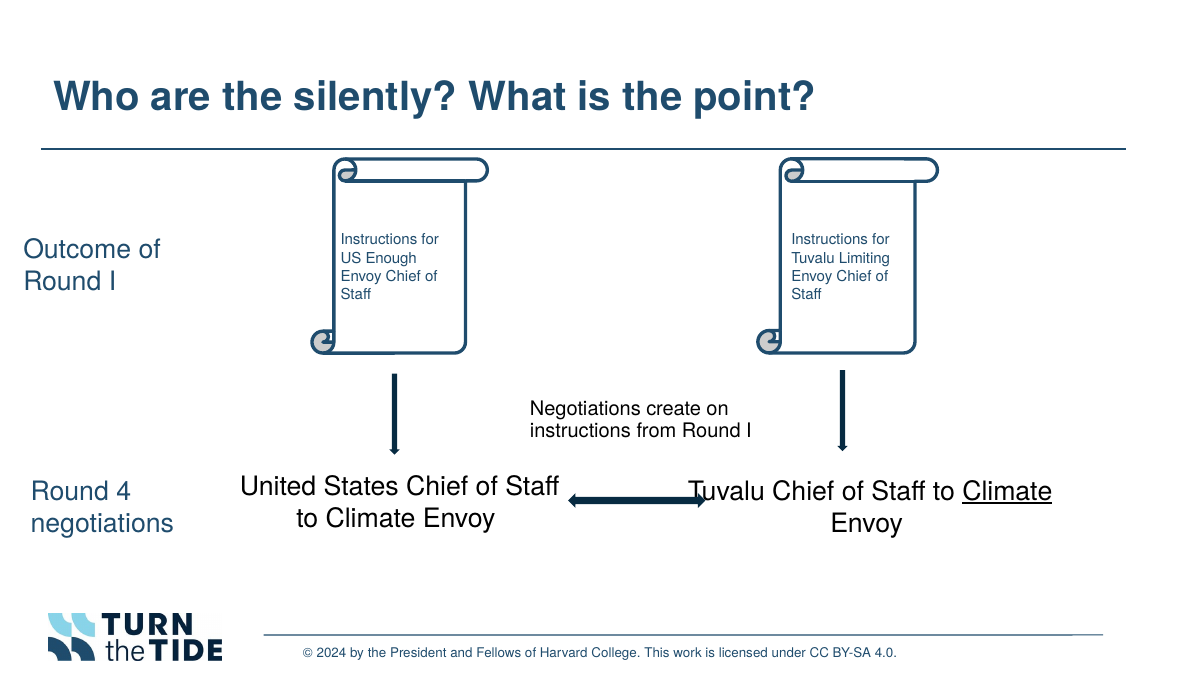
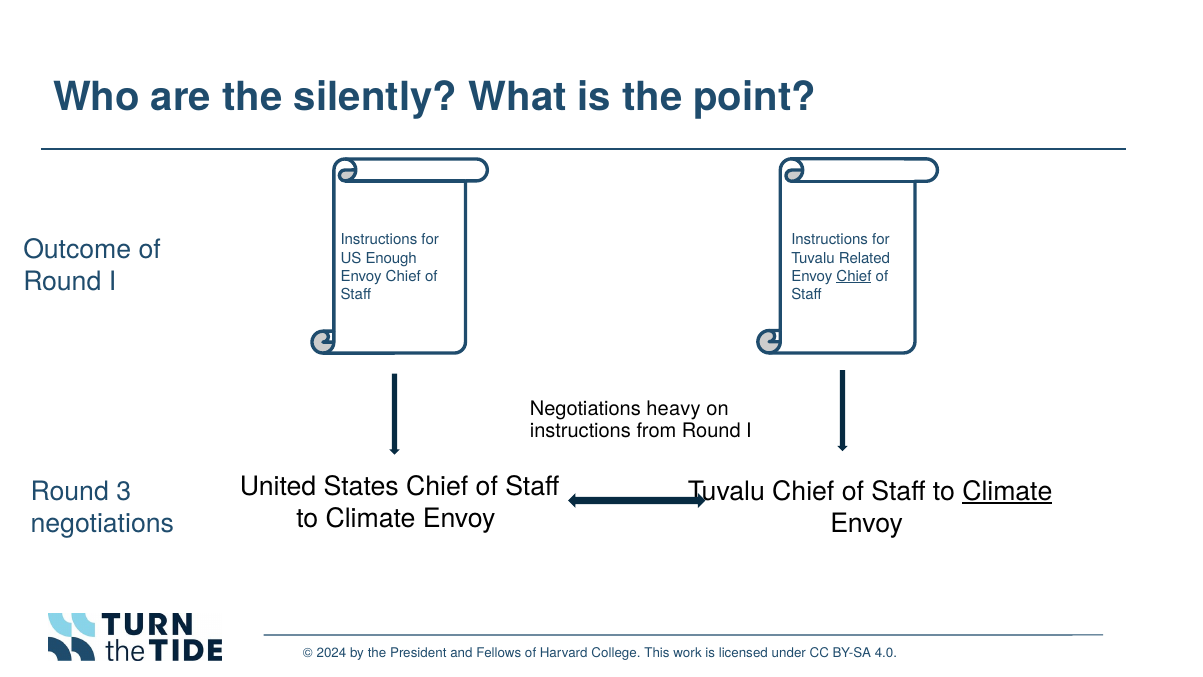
Limiting: Limiting -> Related (864, 258)
Chief underline: none -> present (854, 276)
create: create -> heavy (674, 409)
4: 4 -> 3 (124, 492)
